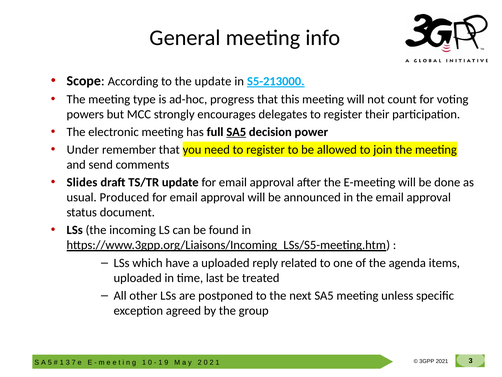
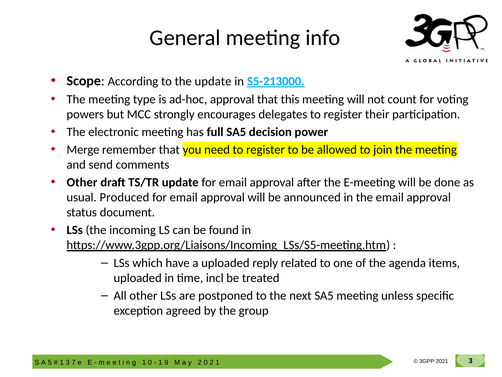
ad-hoc progress: progress -> approval (232, 99)
SA5 underline: present -> none (236, 132)
Under: Under -> Merge (83, 149)
Slides: Slides -> Other (82, 182)
last: last -> incl (215, 278)
